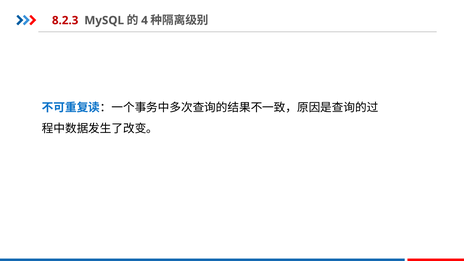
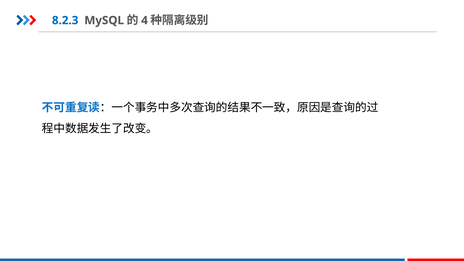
8.2.3 colour: red -> blue (65, 20)
